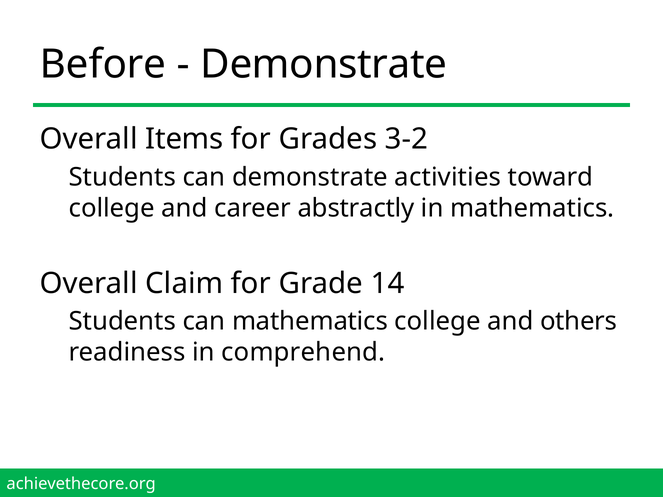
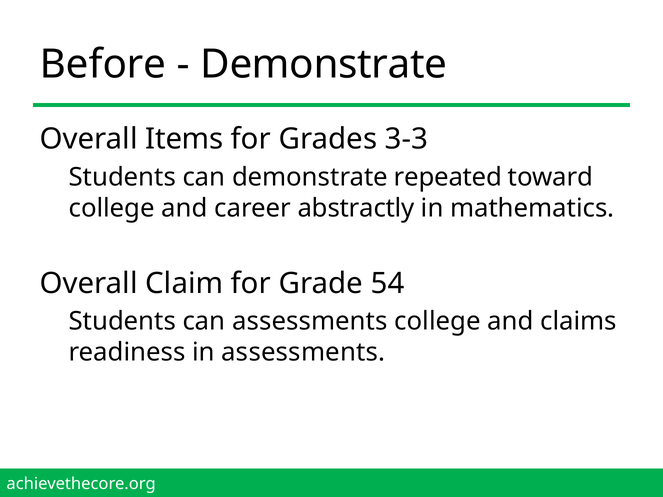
3-2: 3-2 -> 3-3 (406, 139)
activities: activities -> repeated (448, 177)
14: 14 -> 54 (388, 284)
can mathematics: mathematics -> assessments (310, 322)
others: others -> claims (578, 322)
in comprehend: comprehend -> assessments (303, 353)
